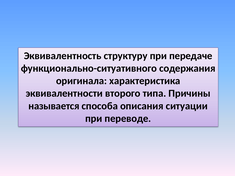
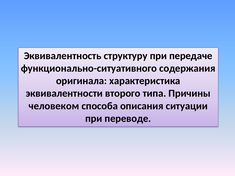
называется: называется -> человеком (54, 106)
